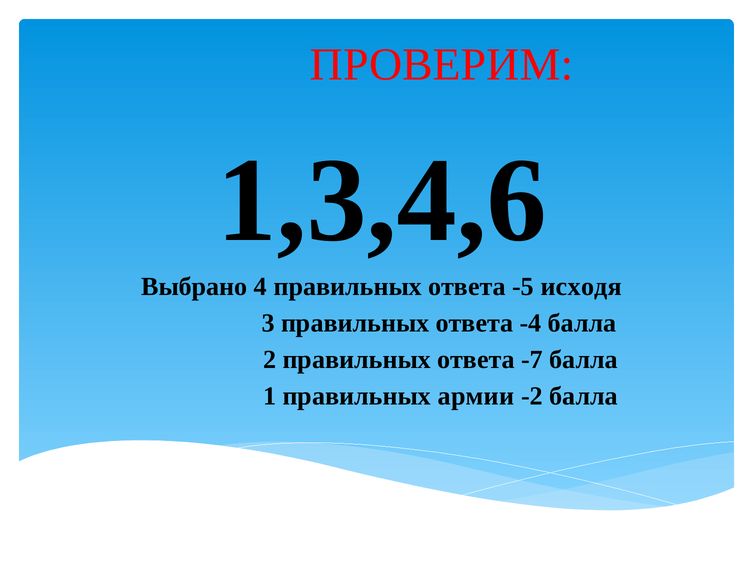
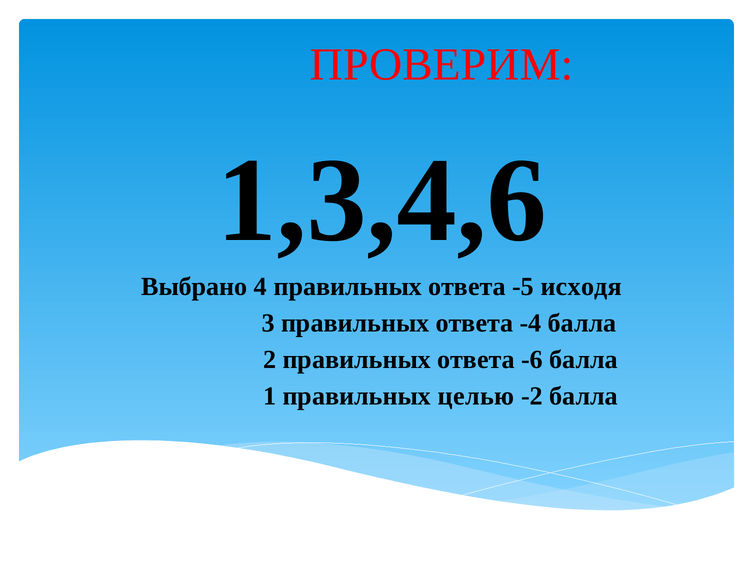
-7: -7 -> -6 (532, 360)
армии: армии -> целью (476, 396)
